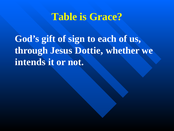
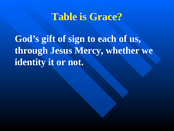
Dottie: Dottie -> Mercy (89, 50)
intends: intends -> identity (30, 62)
